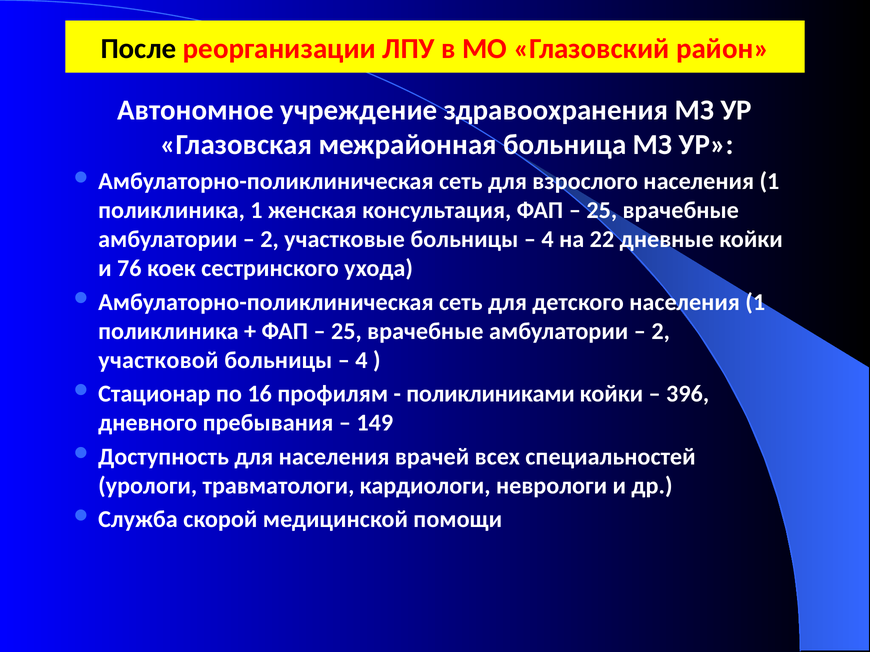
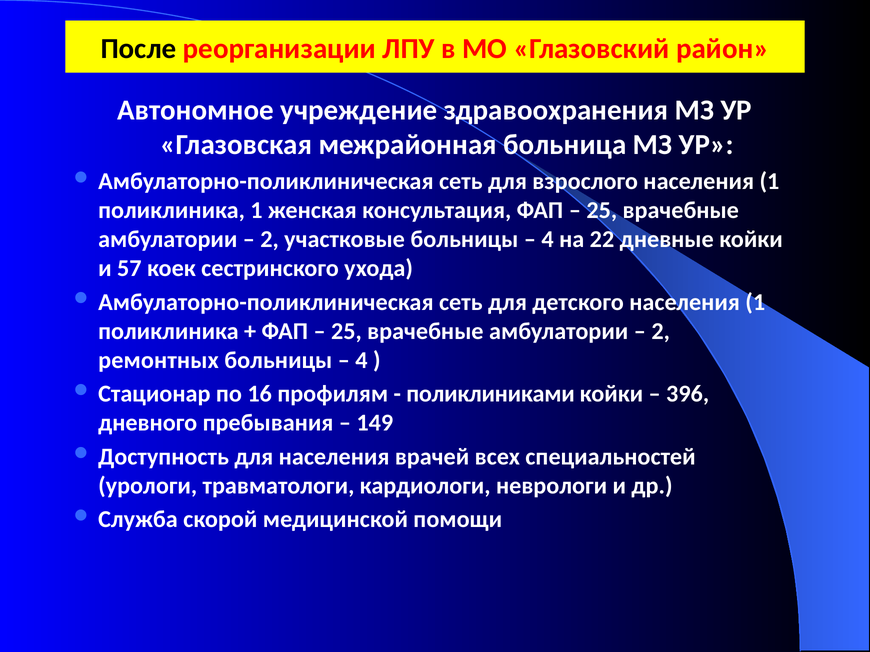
76: 76 -> 57 (129, 268)
участковой: участковой -> ремонтных (158, 360)
